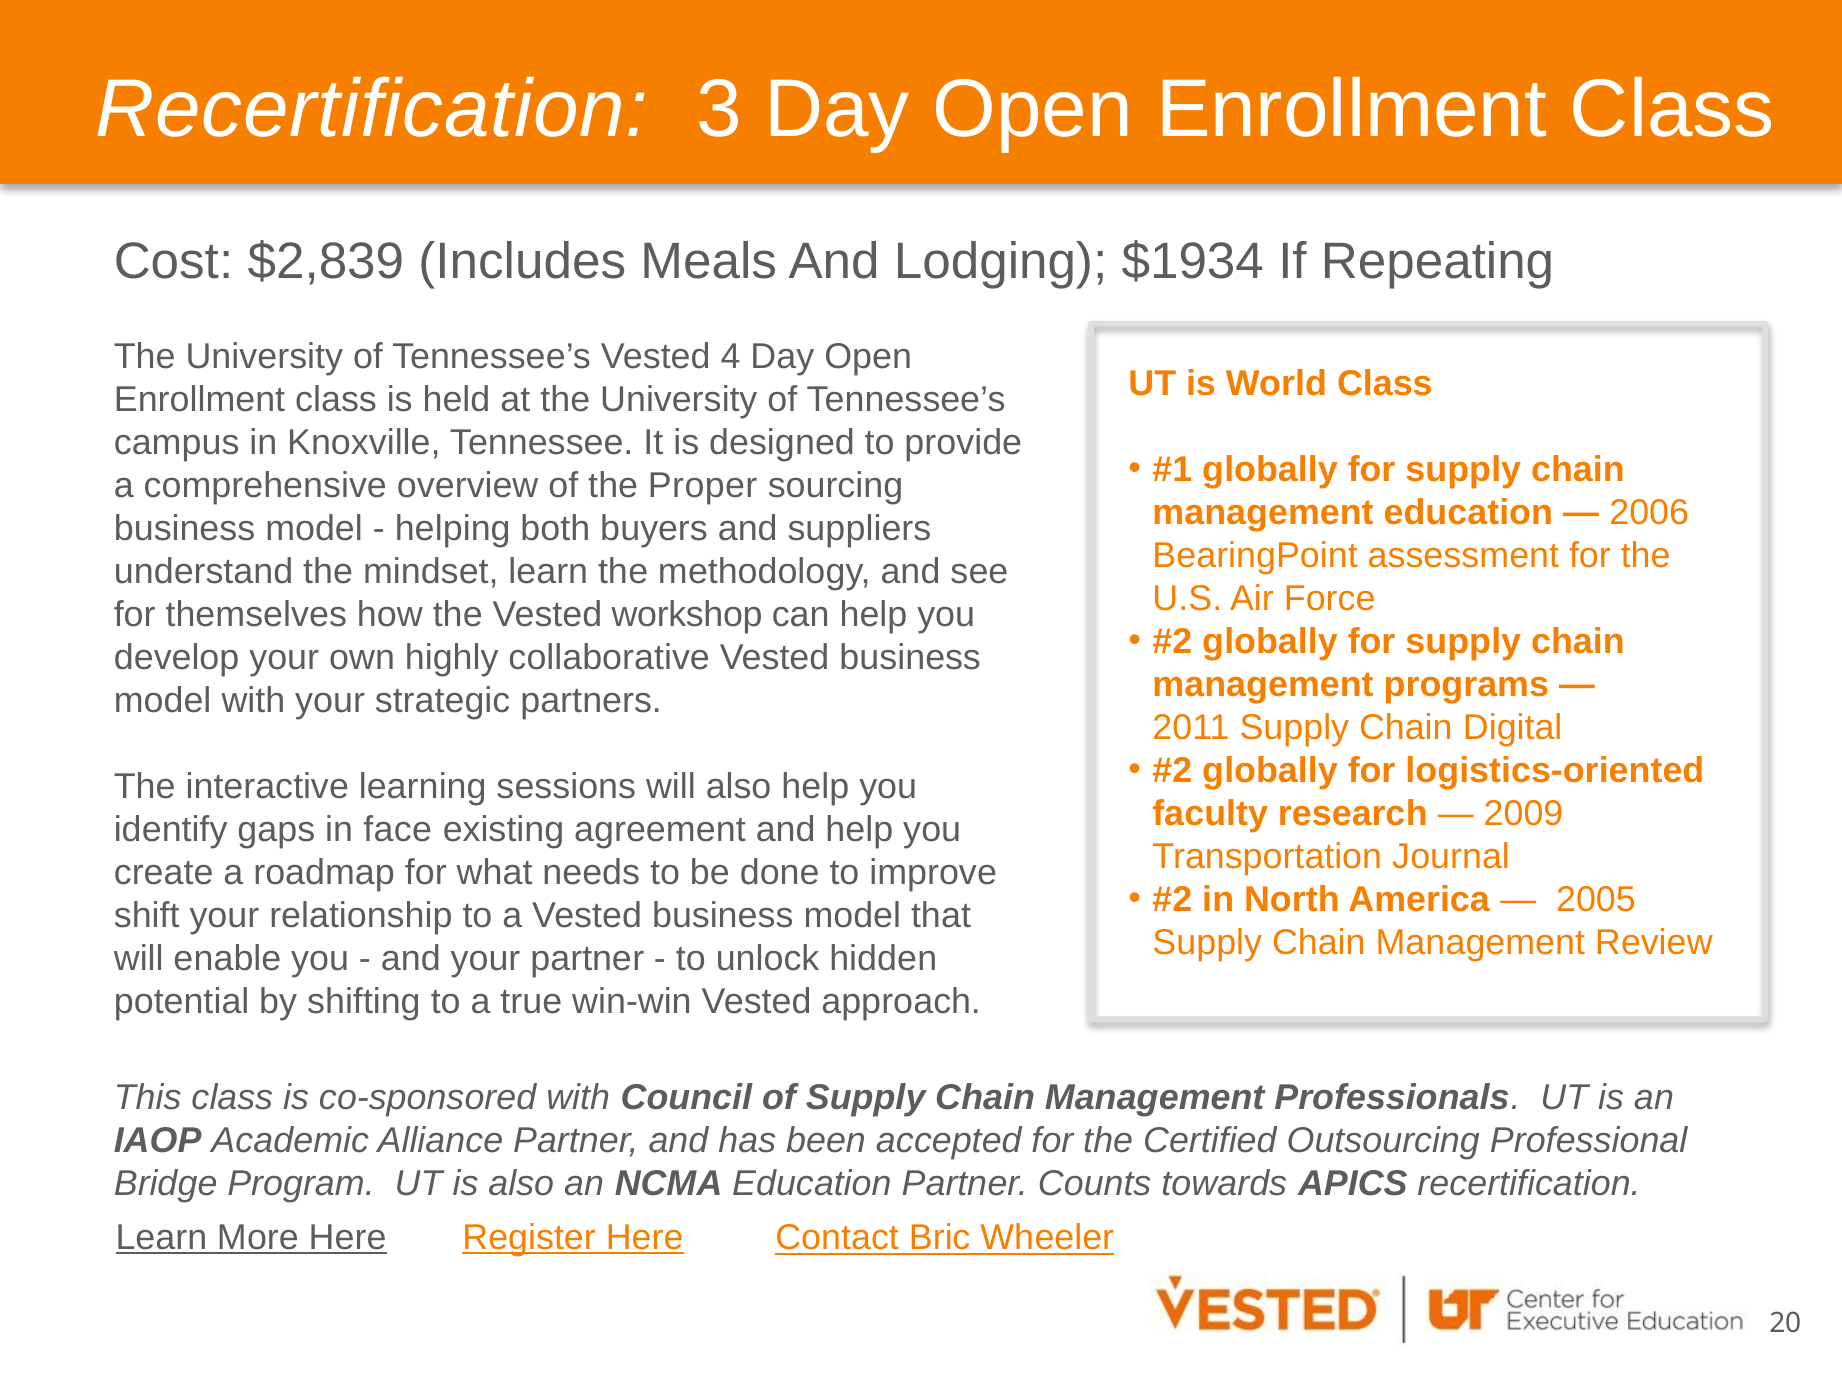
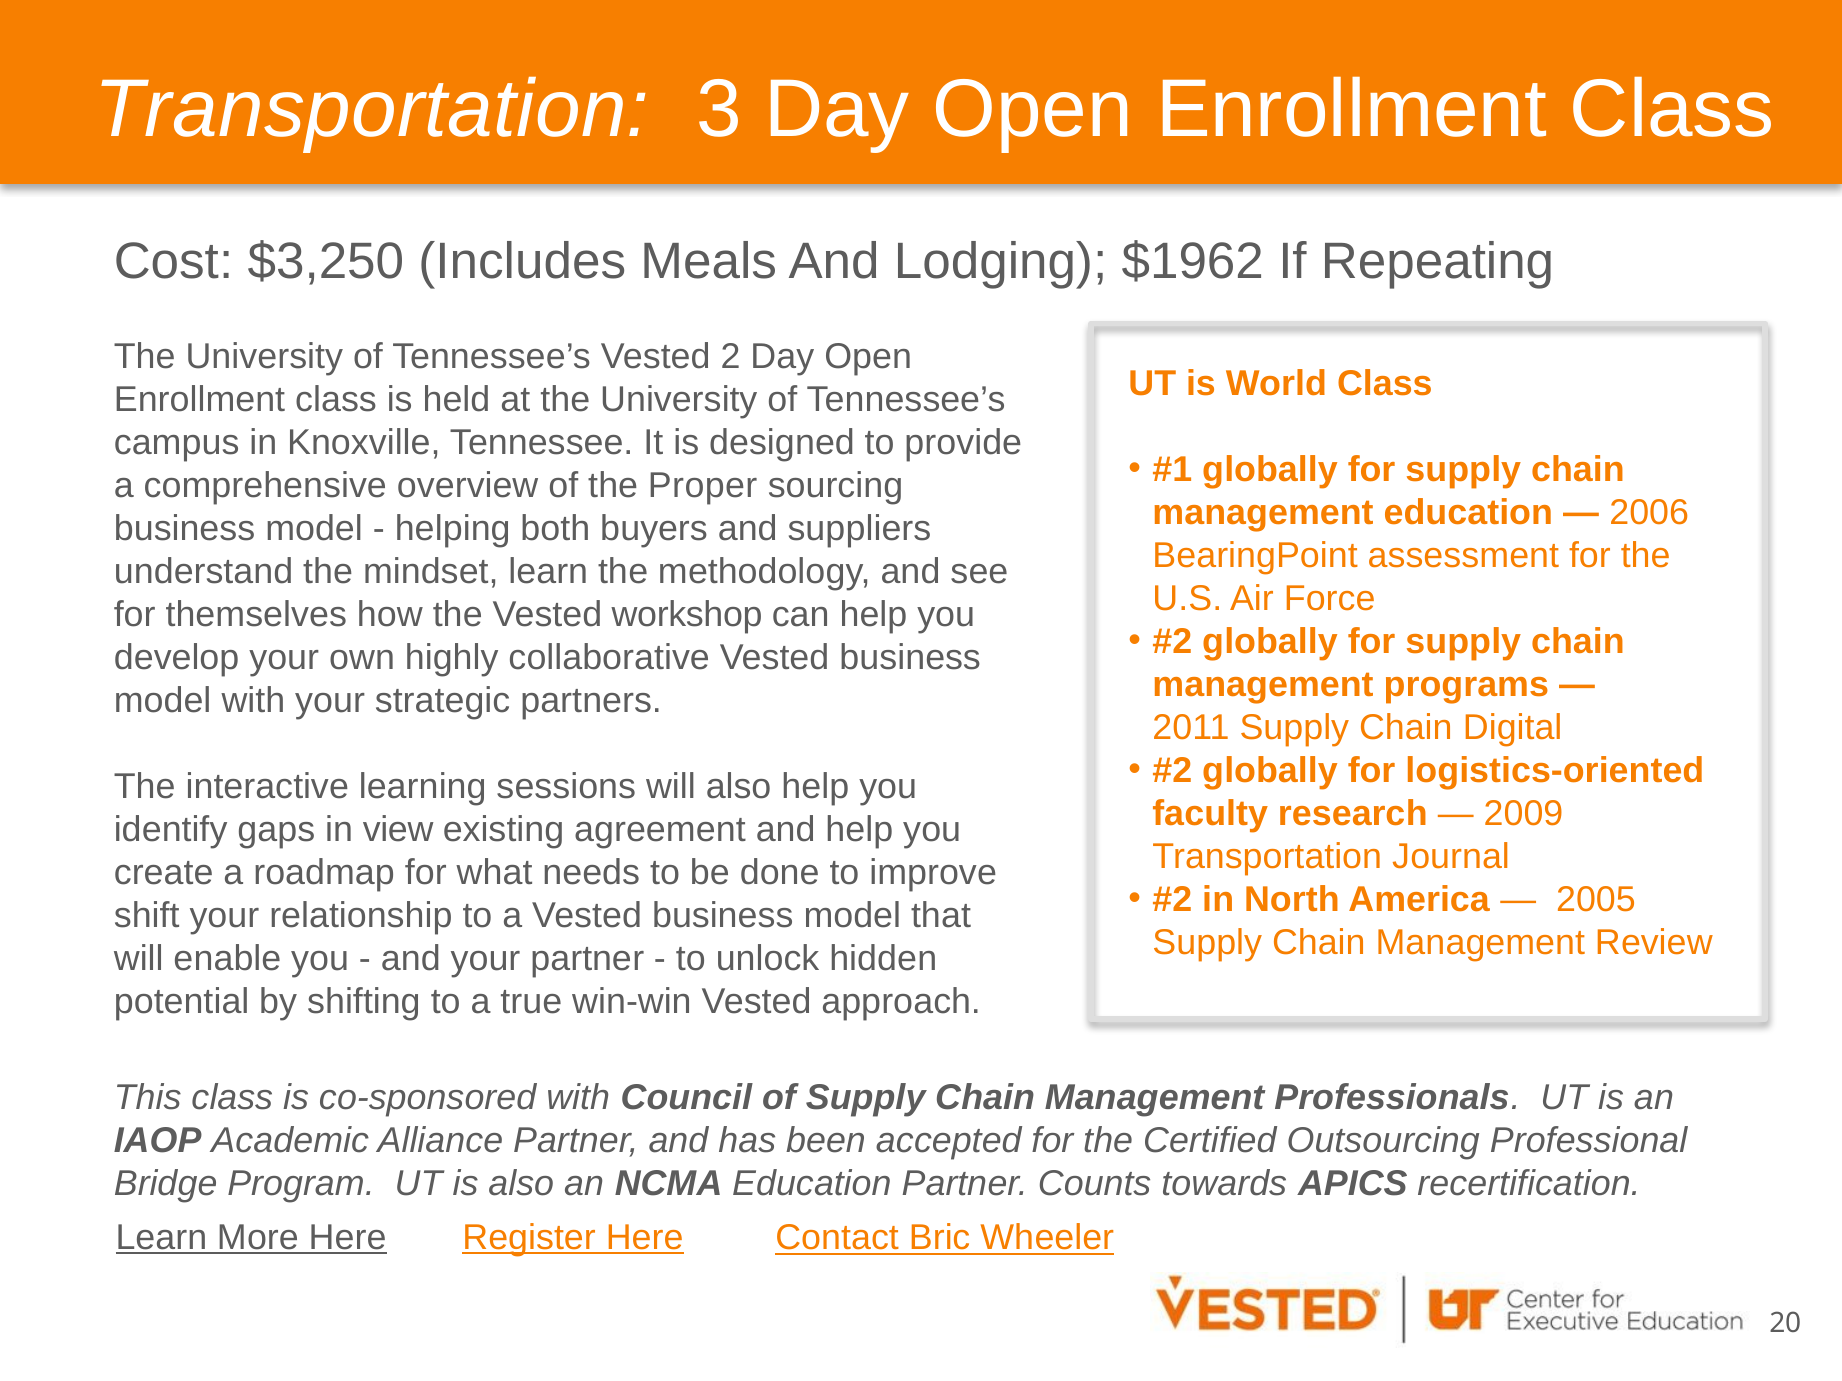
Recertification: Recertification -> Transportation (372, 109)
$2,839: $2,839 -> $3,250 (326, 262)
$1934: $1934 -> $1962 (1193, 262)
4: 4 -> 2 (731, 357)
face: face -> view (398, 830)
